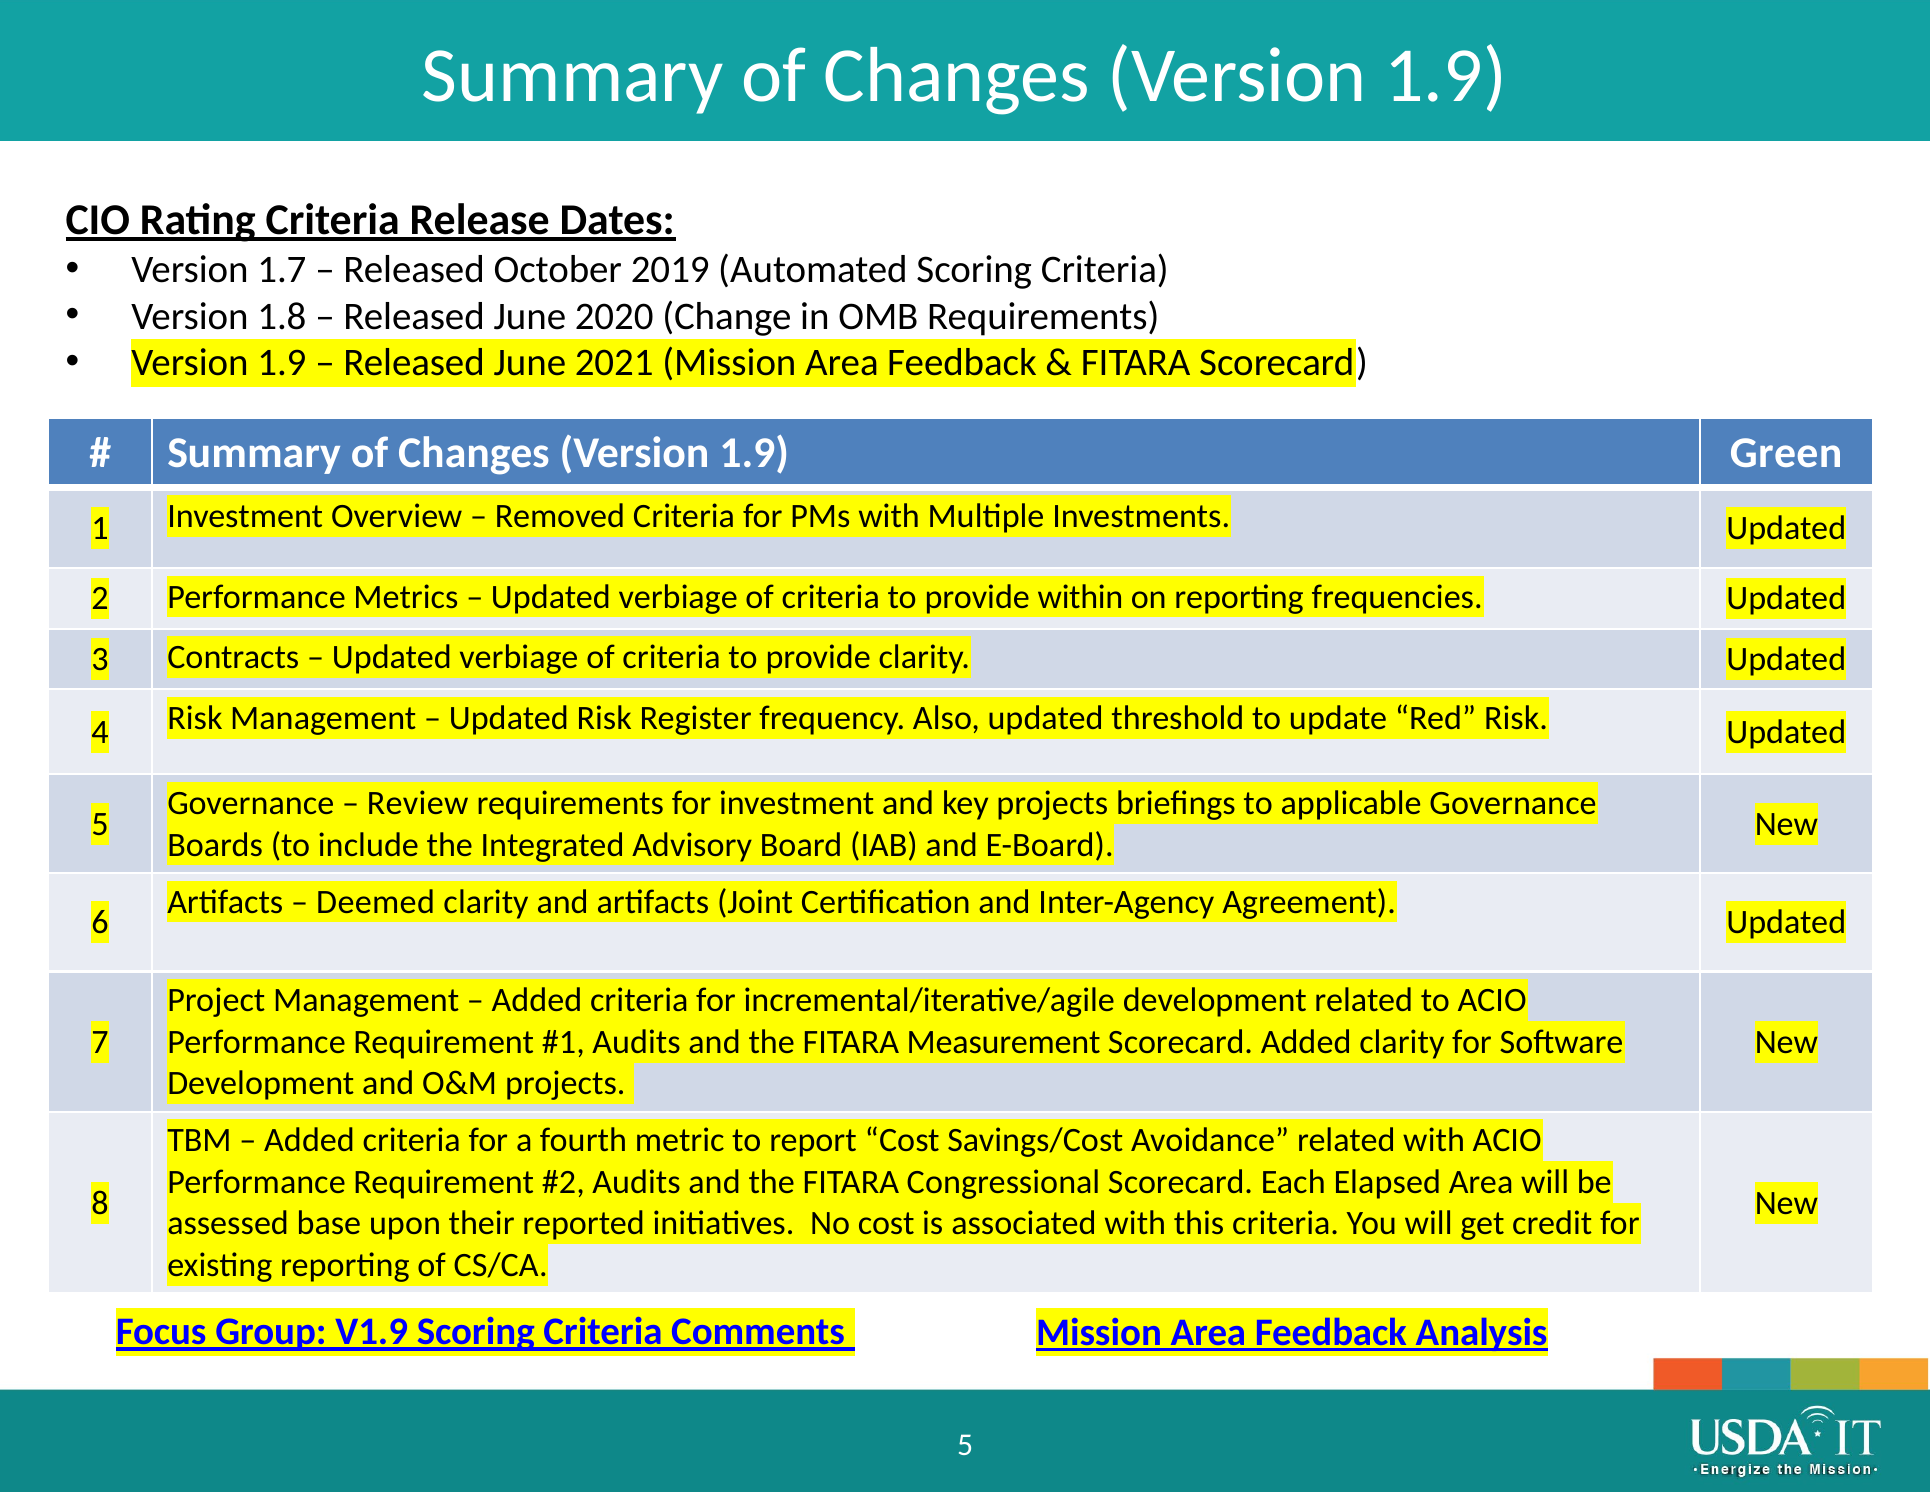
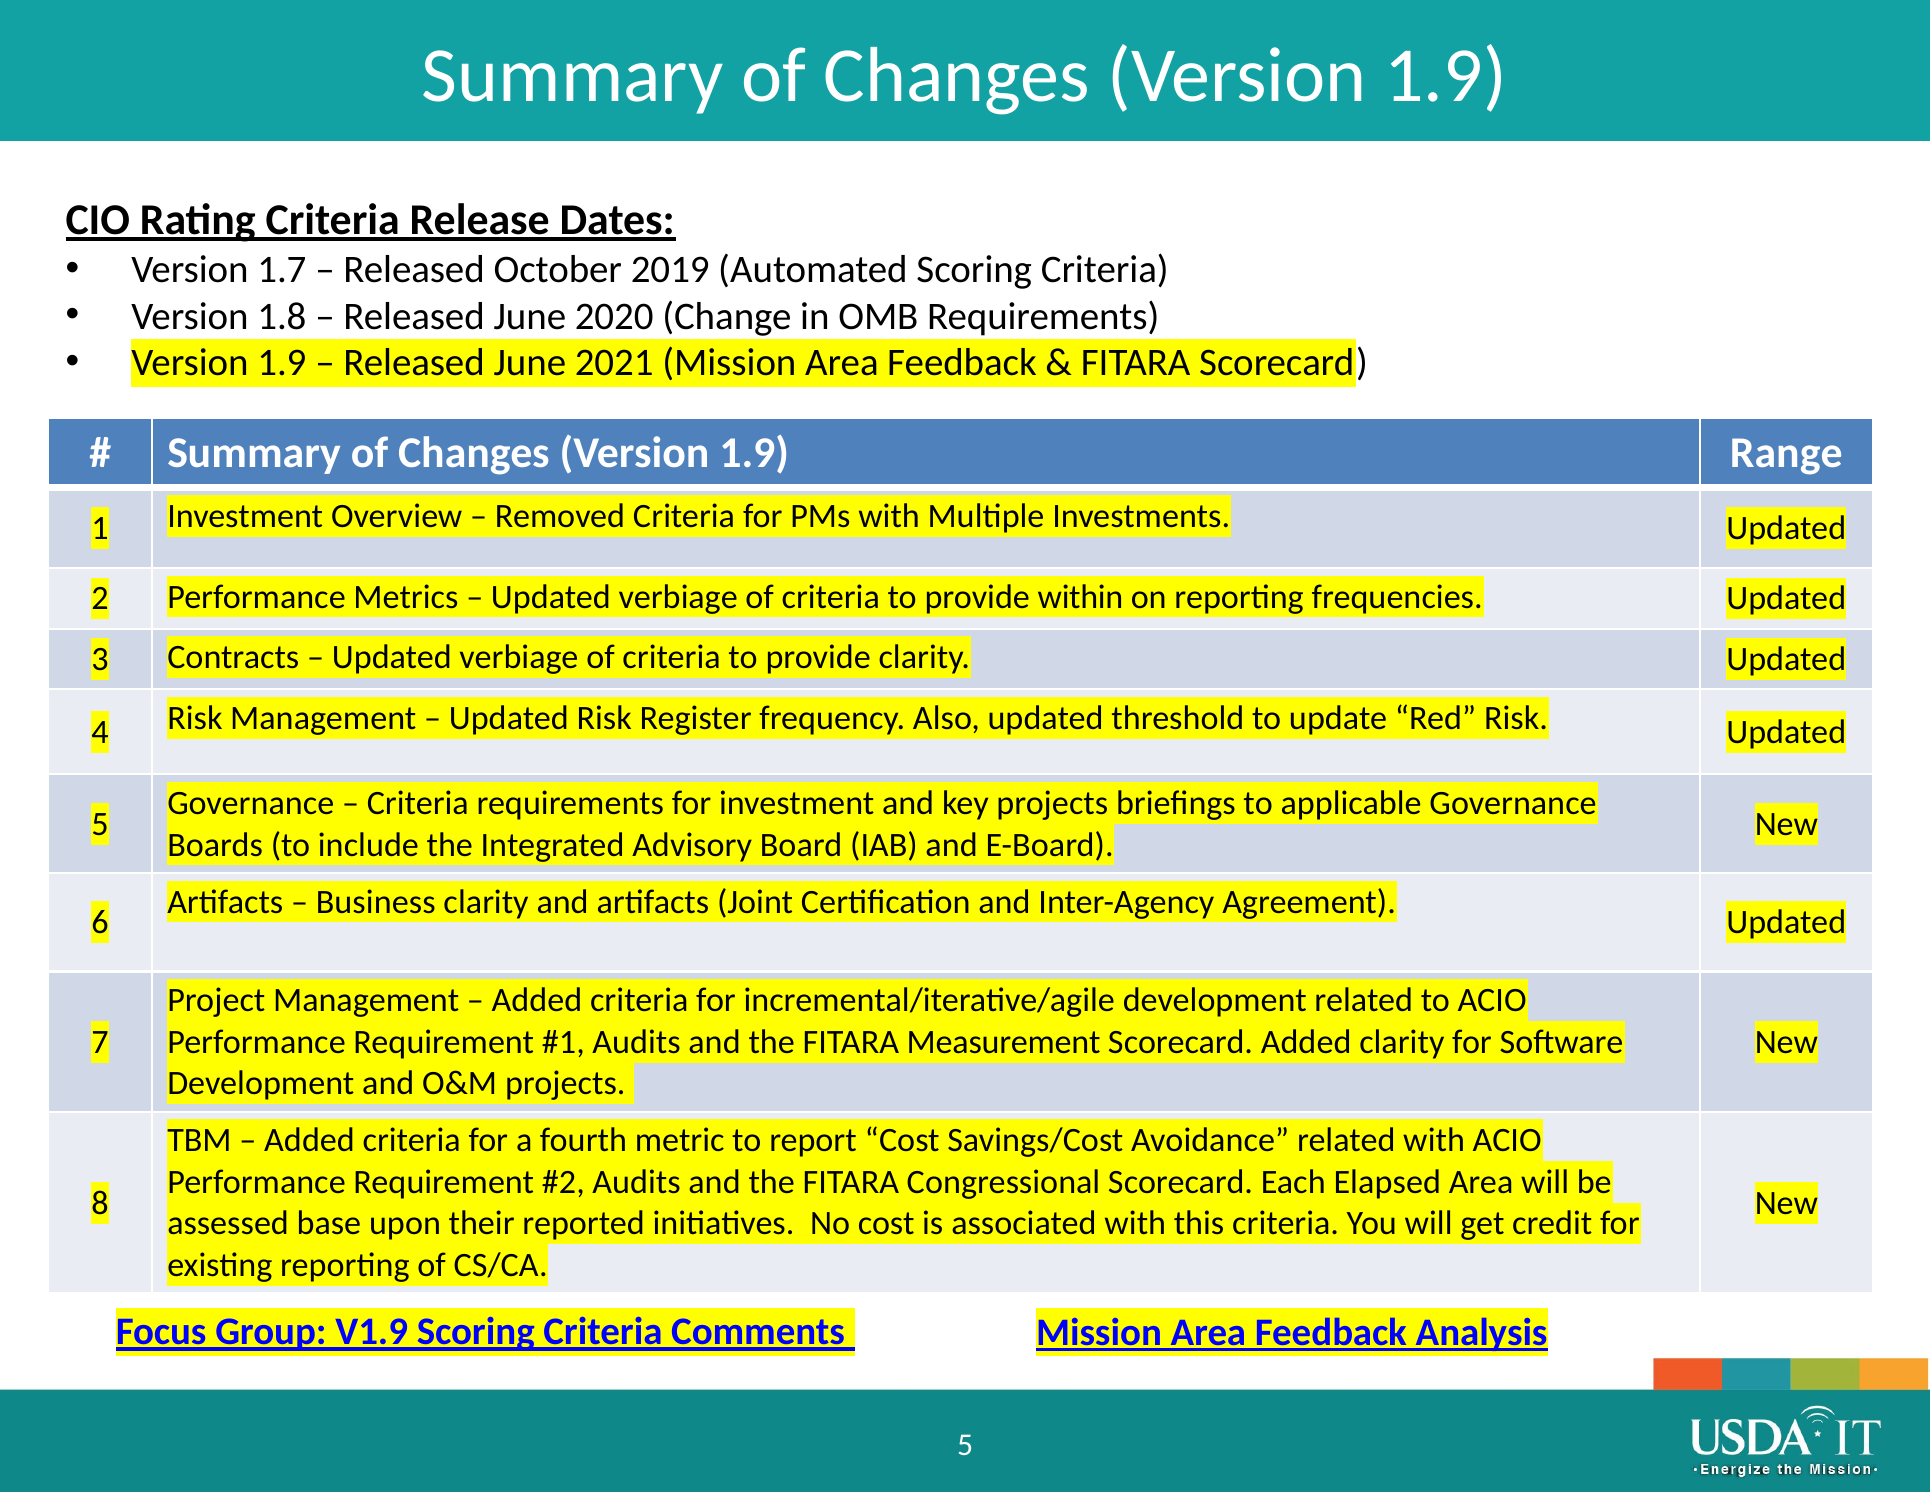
Green: Green -> Range (1786, 453)
Review: Review -> Criteria (418, 803)
Deemed: Deemed -> Business (376, 901)
